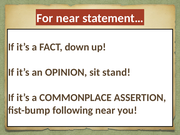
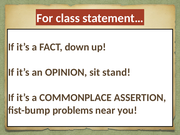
For near: near -> class (68, 18)
following: following -> problems (73, 110)
